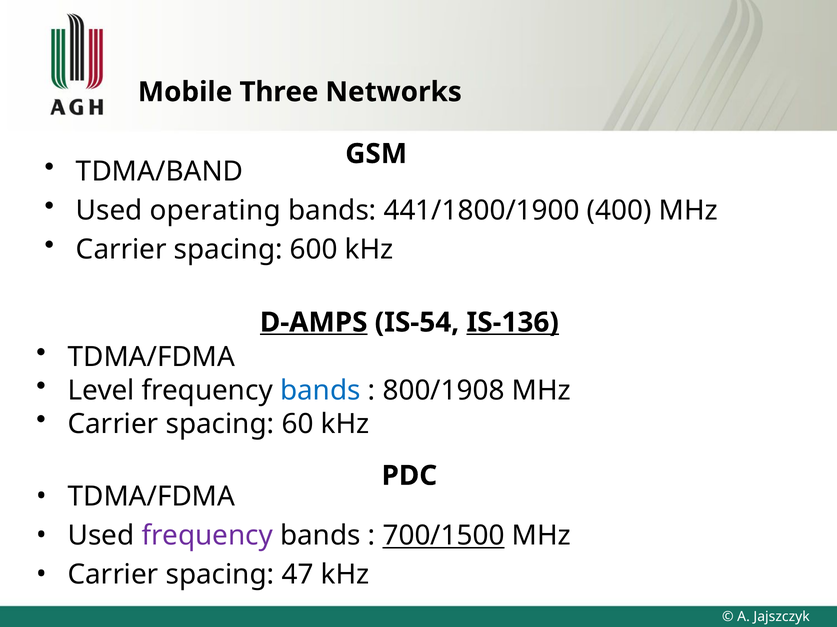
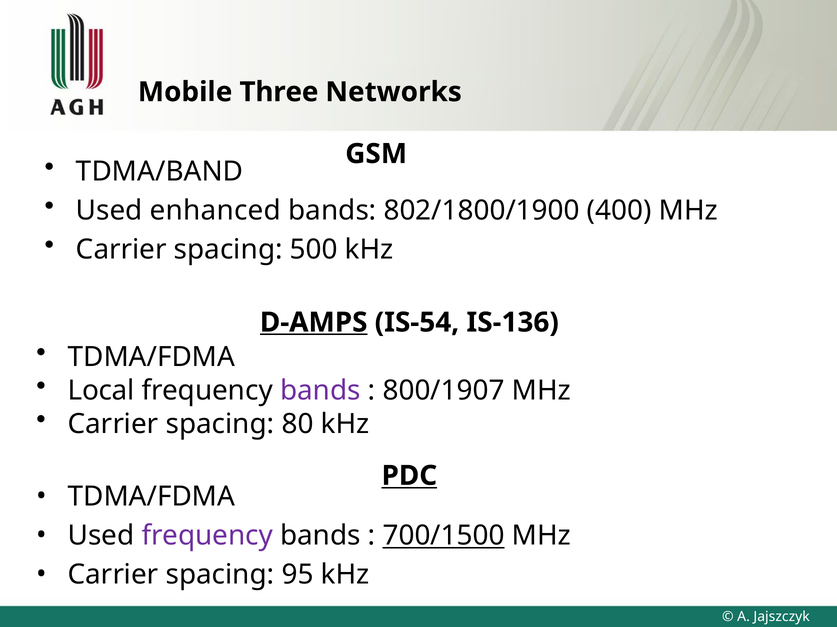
operating: operating -> enhanced (215, 211)
441/1800/1900: 441/1800/1900 -> 802/1800/1900 (482, 211)
600: 600 -> 500 (314, 250)
IS-136 underline: present -> none (513, 323)
Level: Level -> Local (101, 391)
bands colour: blue -> purple (320, 391)
800/1908: 800/1908 -> 800/1907 (444, 391)
60: 60 -> 80 (298, 425)
PDC underline: none -> present (409, 476)
47: 47 -> 95 (298, 575)
